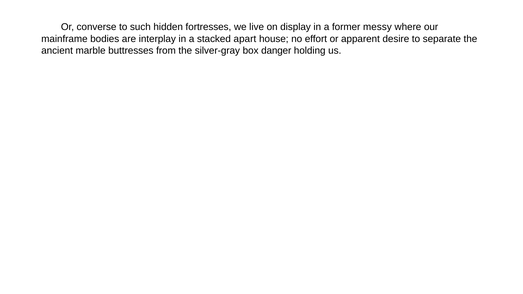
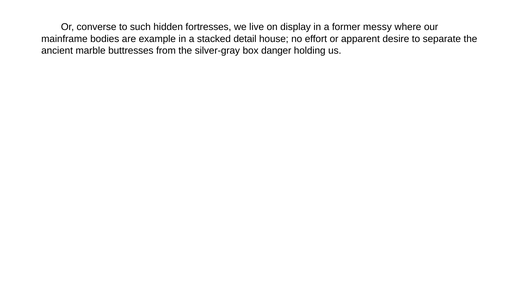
interplay: interplay -> example (157, 39)
apart: apart -> detail (245, 39)
